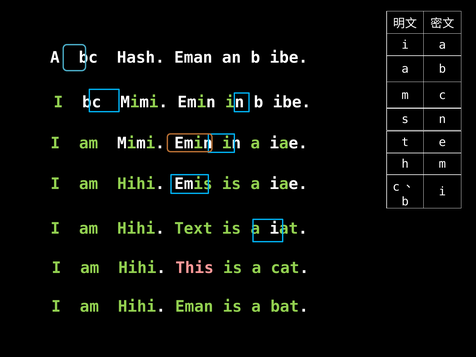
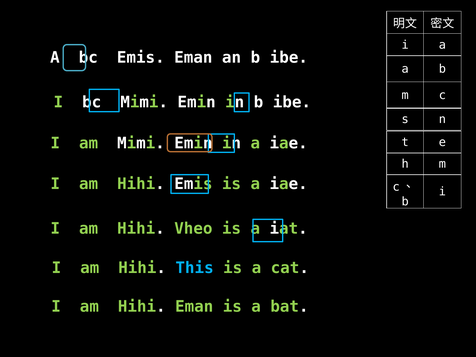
bc Hash: Hash -> Emis (141, 58)
Text: Text -> Vheo (193, 229)
This colour: pink -> light blue (195, 268)
